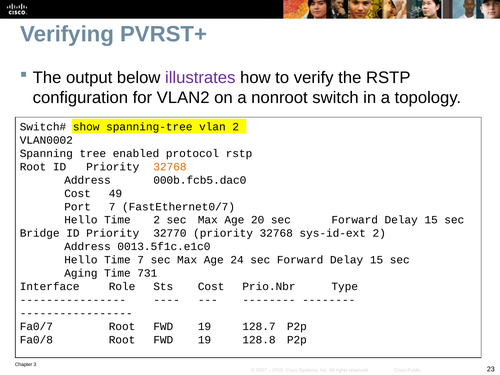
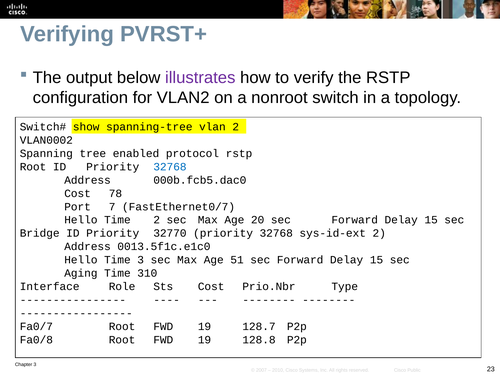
32768 colour: orange -> blue (170, 167)
49: 49 -> 78 (115, 193)
Time 7: 7 -> 3 (141, 260)
24: 24 -> 51 (237, 260)
731: 731 -> 310 (147, 273)
